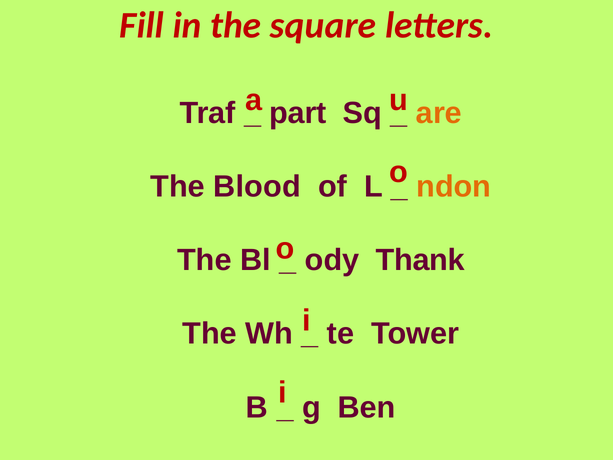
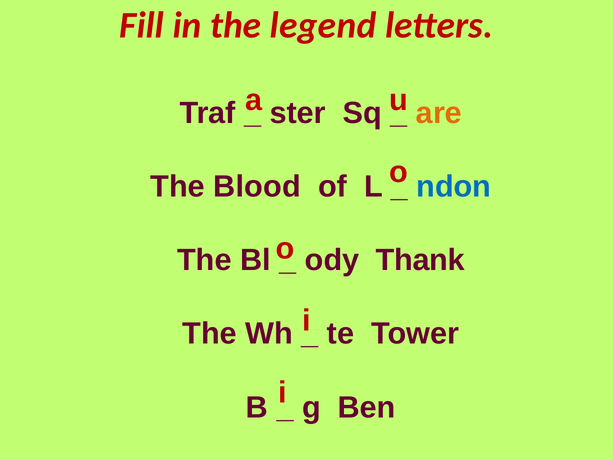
square: square -> legend (323, 25)
part: part -> ster (298, 113)
ndon colour: orange -> blue (454, 187)
